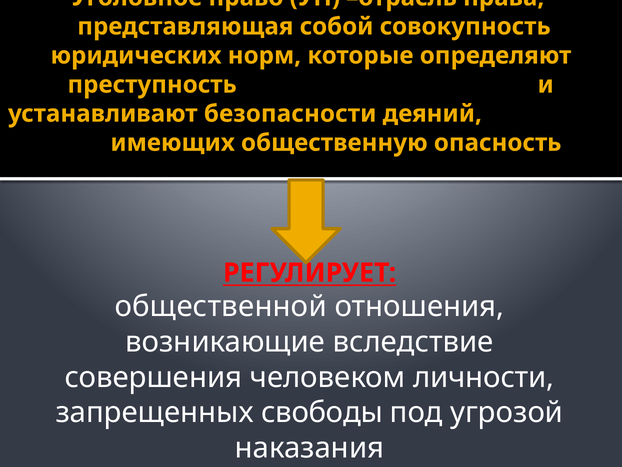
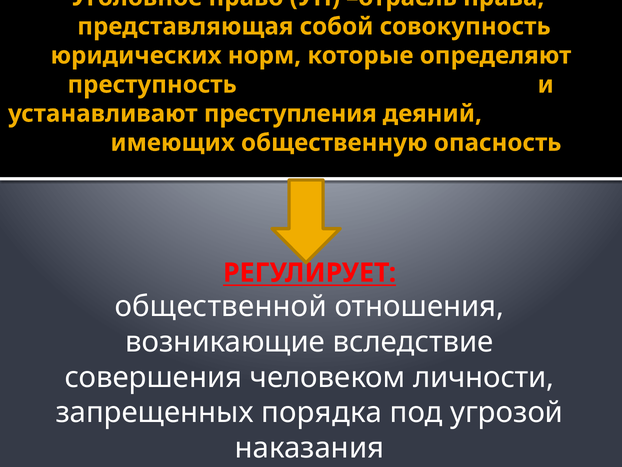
безопасности: безопасности -> преступления (290, 114)
свободы: свободы -> порядка (322, 412)
